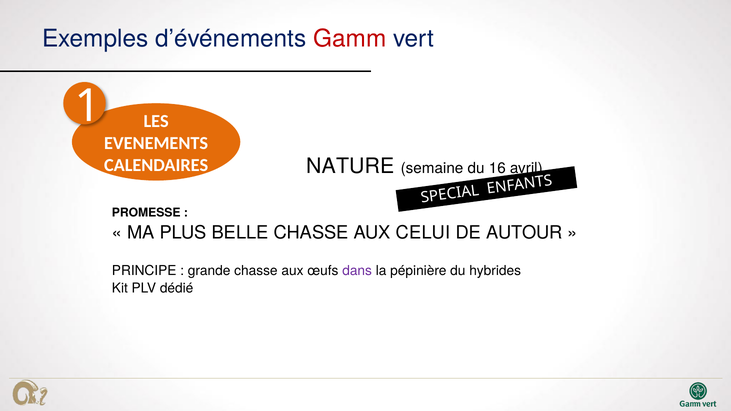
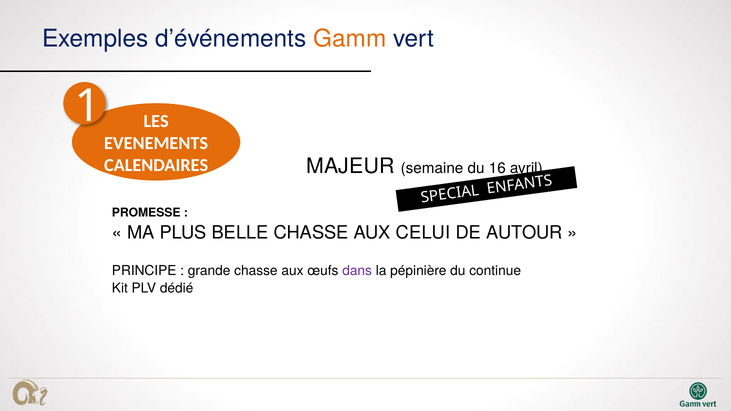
Gamm colour: red -> orange (350, 39)
NATURE: NATURE -> MAJEUR (350, 166)
hybrides: hybrides -> continue (495, 271)
